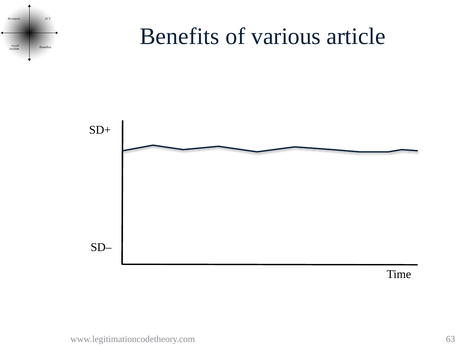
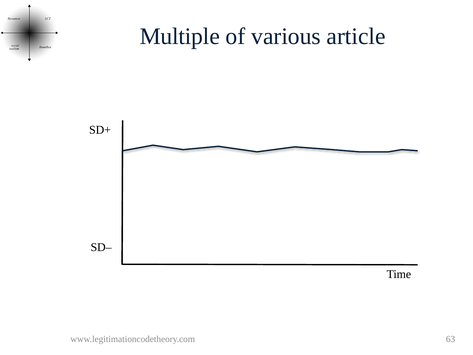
Benefits: Benefits -> Multiple (180, 36)
